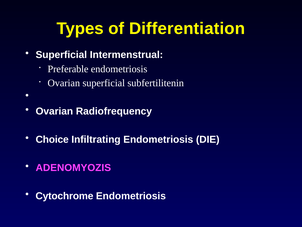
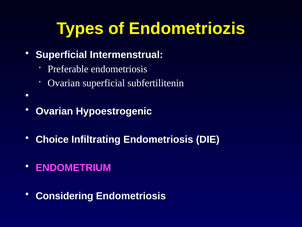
Differentiation: Differentiation -> Endometriozis (187, 28)
Radiofrequency: Radiofrequency -> Hypoestrogenic (114, 111)
ADENOMYOZIS: ADENOMYOZIS -> ENDOMETRIUM (73, 167)
Cytochrome: Cytochrome -> Considering (64, 196)
